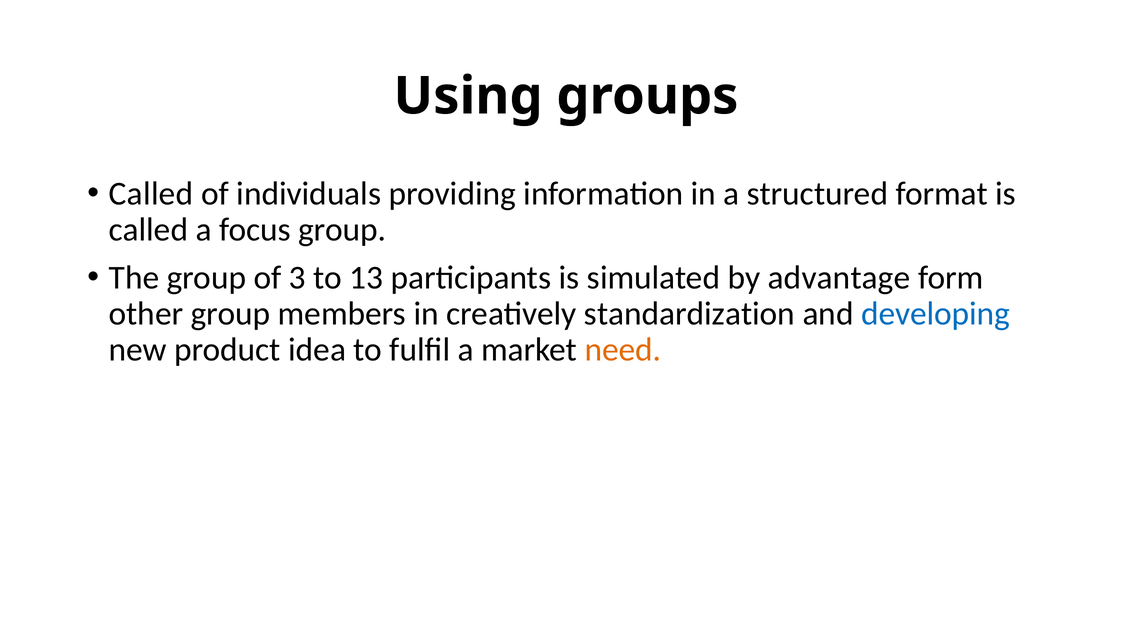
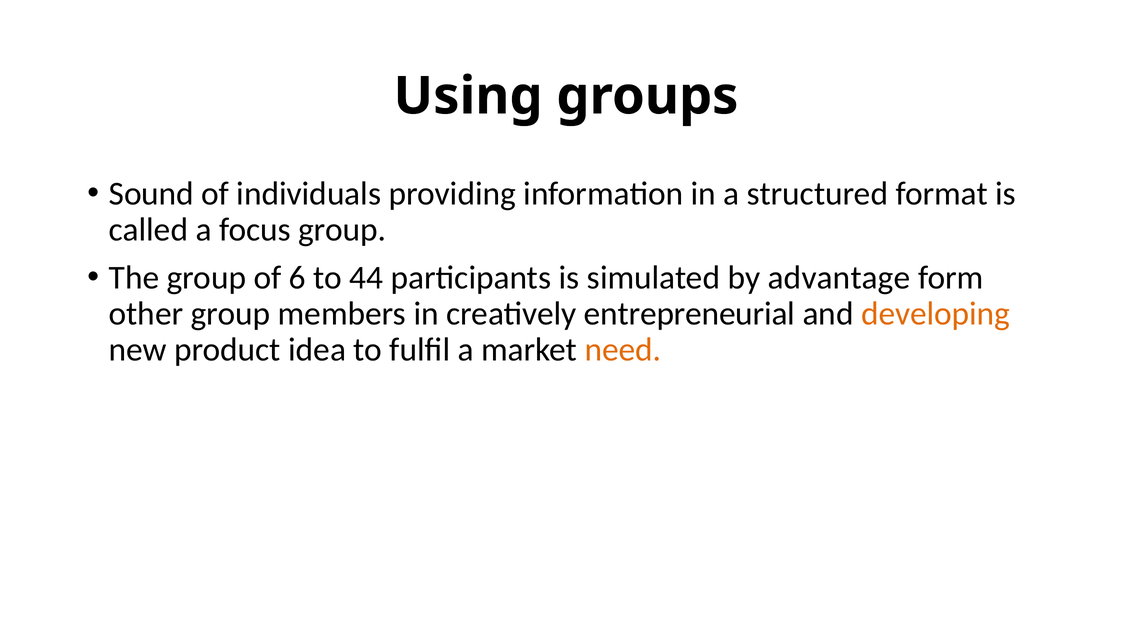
Called: Called -> Sound (151, 194)
3: 3 -> 6 (297, 278)
13: 13 -> 44 (366, 278)
standardization: standardization -> entrepreneurial (690, 314)
developing colour: blue -> orange (936, 314)
